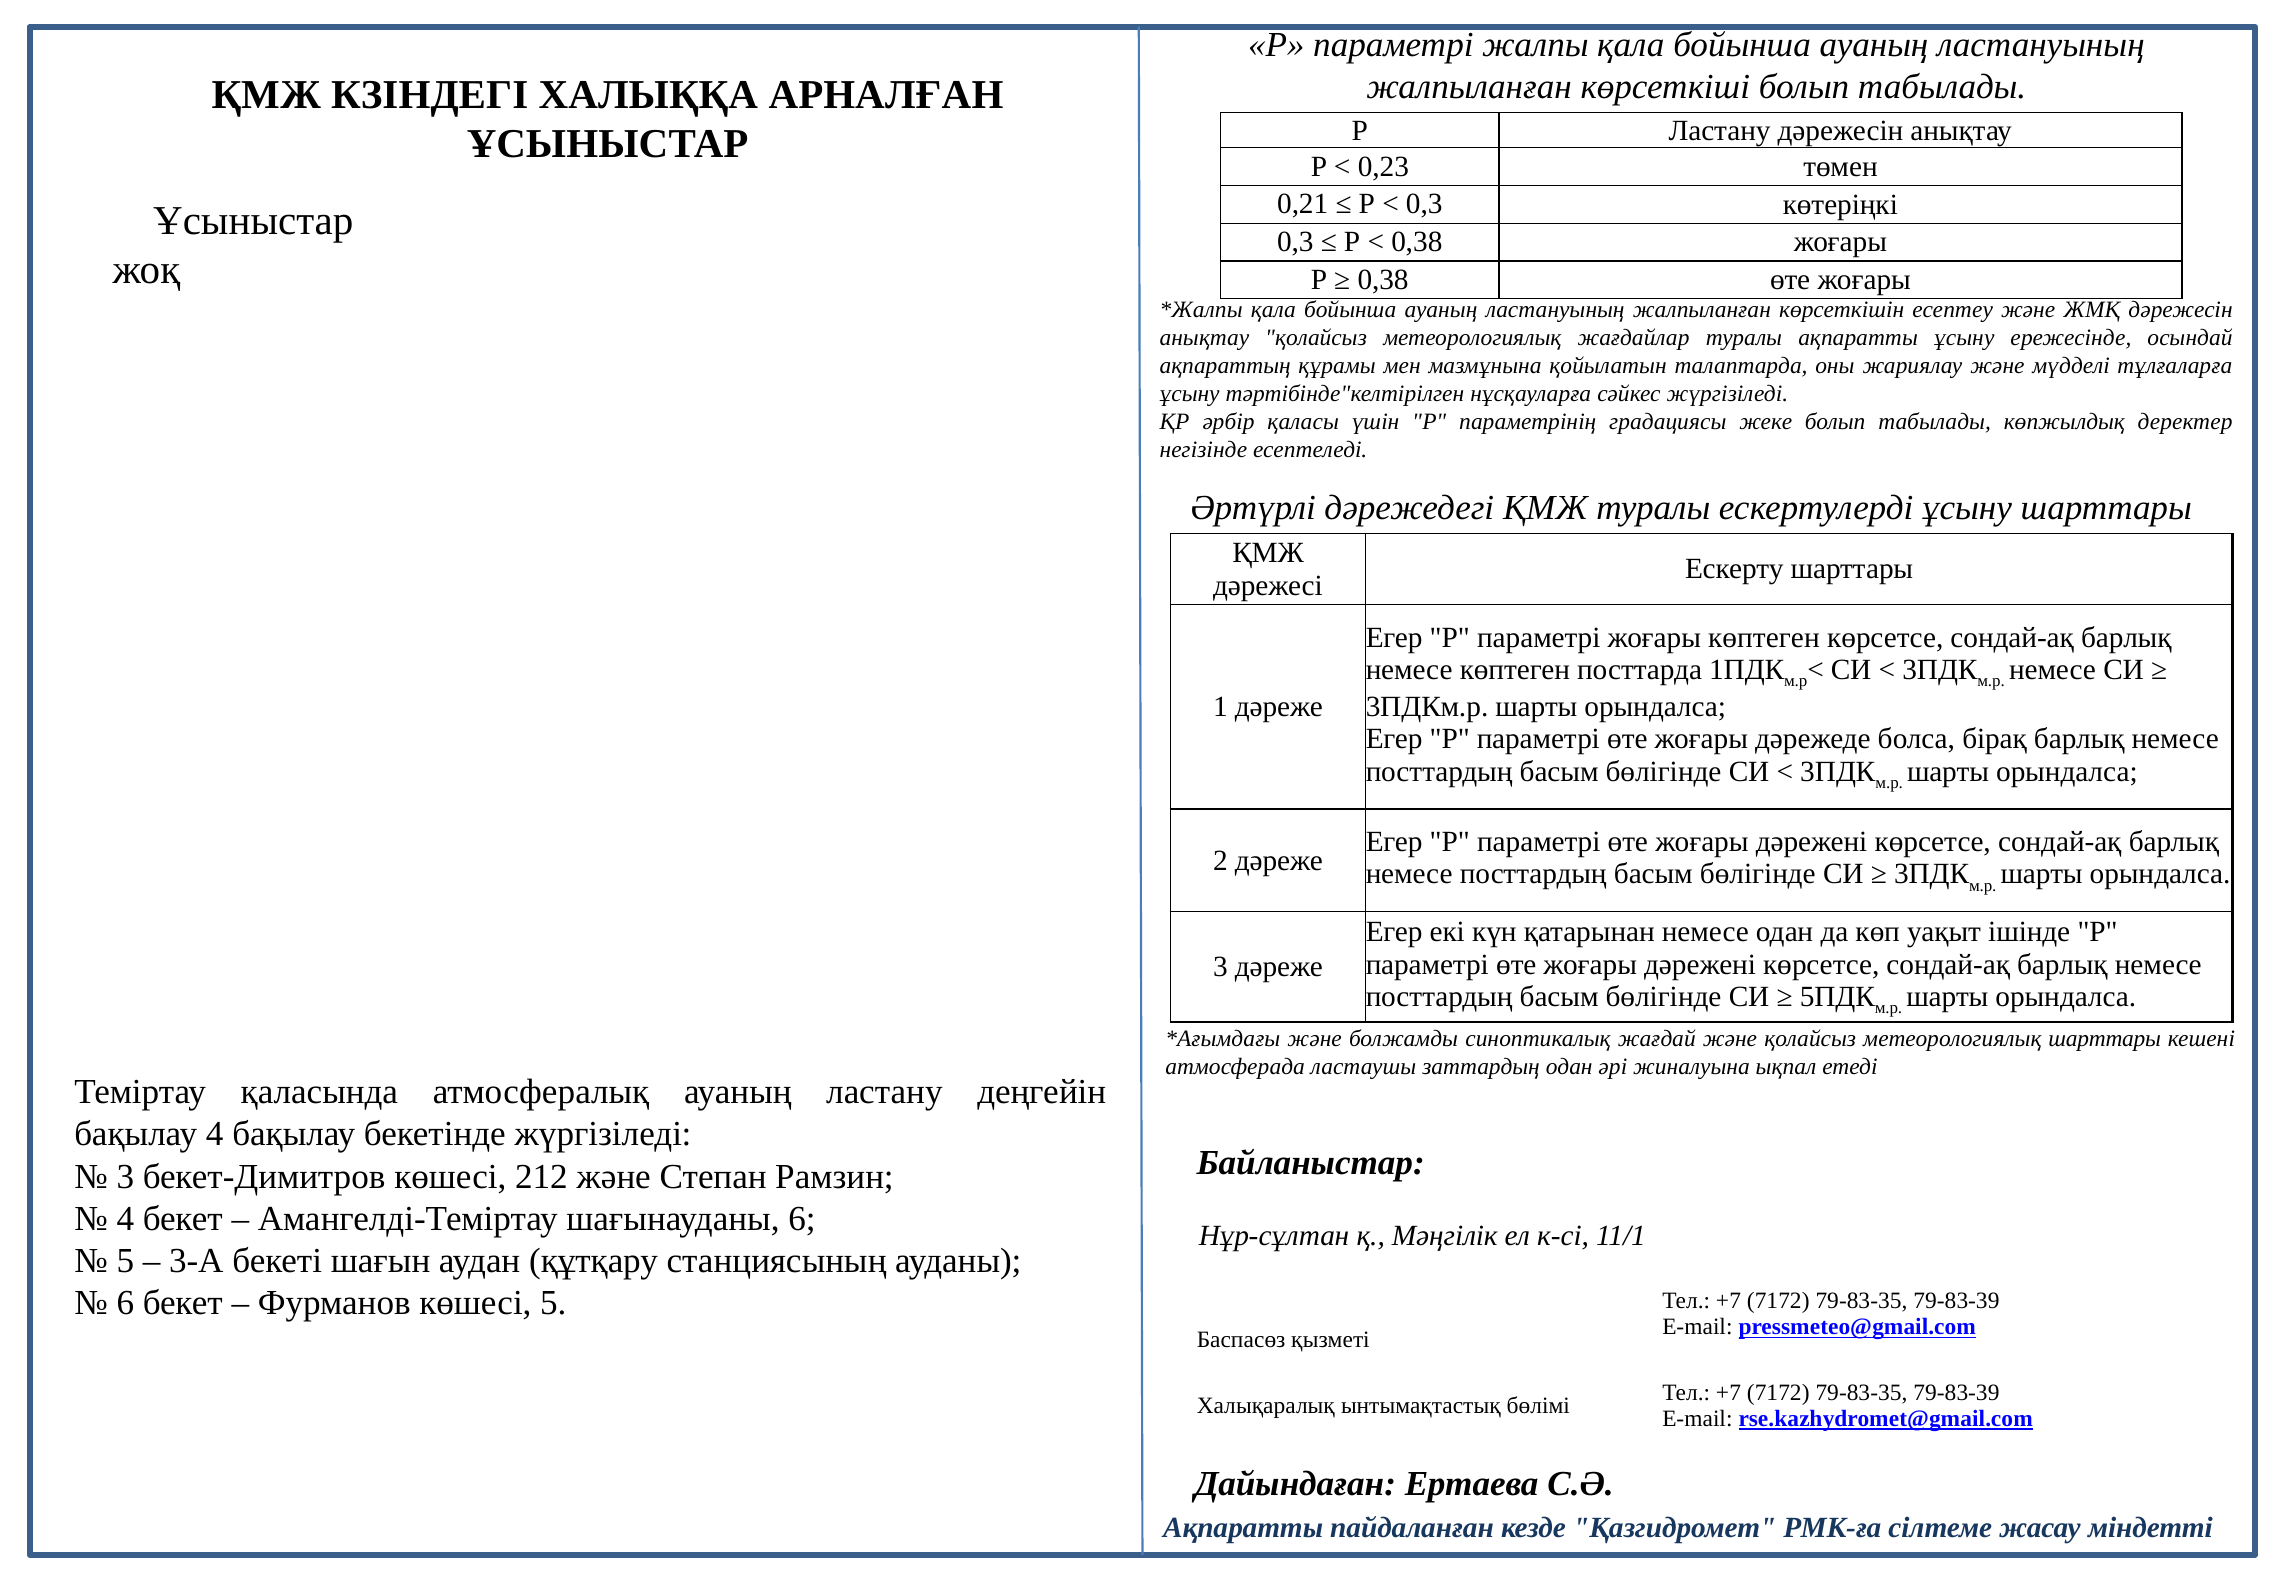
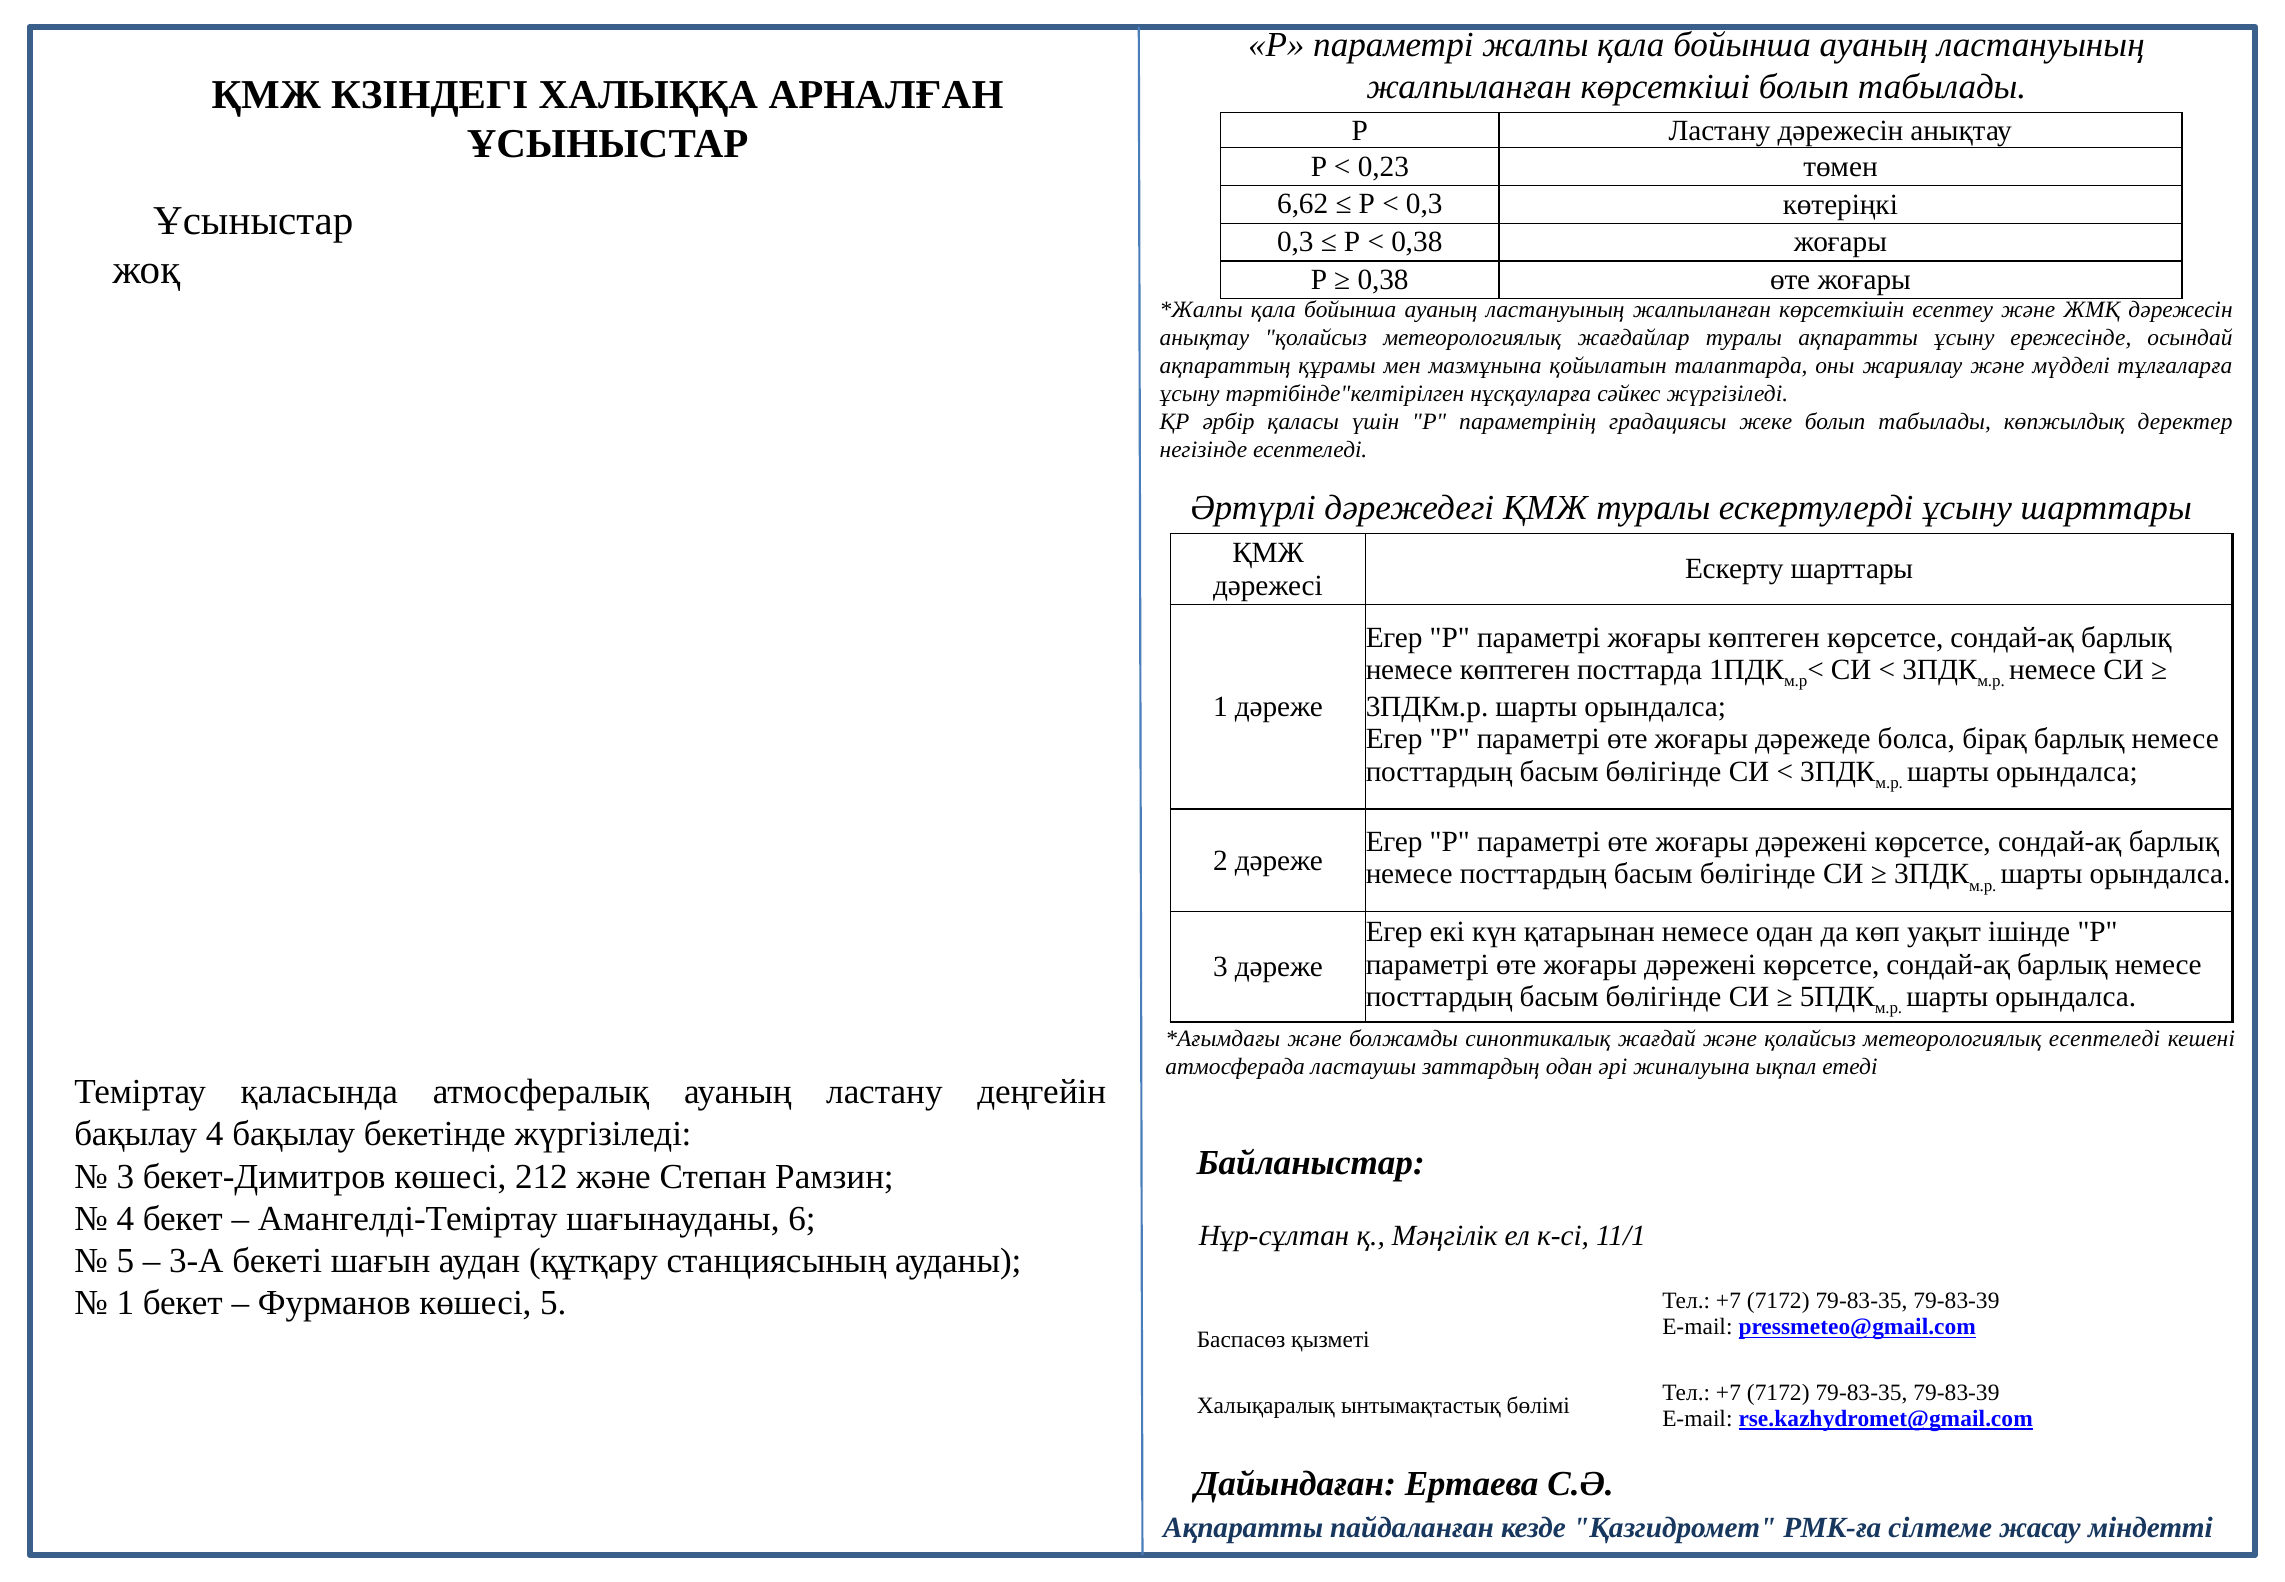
0,21: 0,21 -> 6,62 (1303, 204)
метеорологиялық шарттары: шарттары -> есептеледі (2105, 1038)
6: 6 -> 1 (125, 1303)
